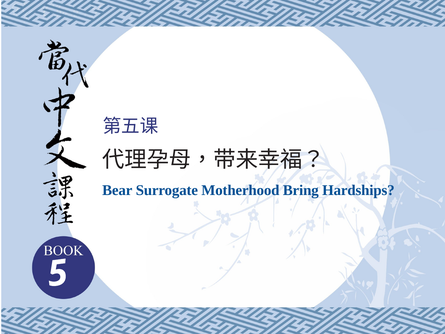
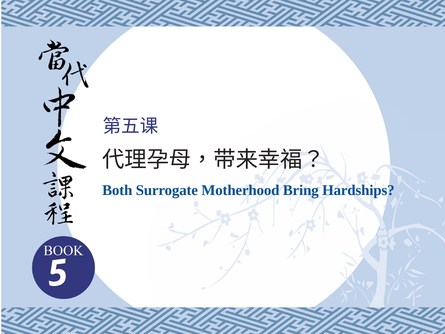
Bear: Bear -> Both (117, 190)
